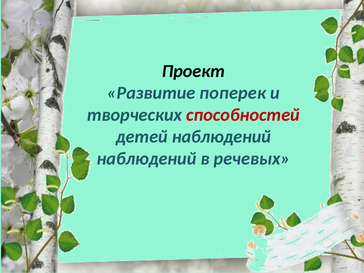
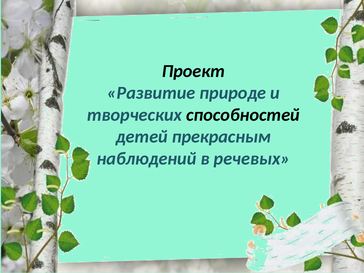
поперек: поперек -> природе (233, 93)
способностей colour: red -> black (243, 115)
детей наблюдений: наблюдений -> прекрасным (221, 137)
